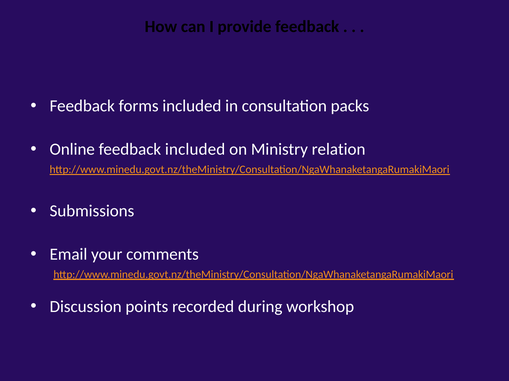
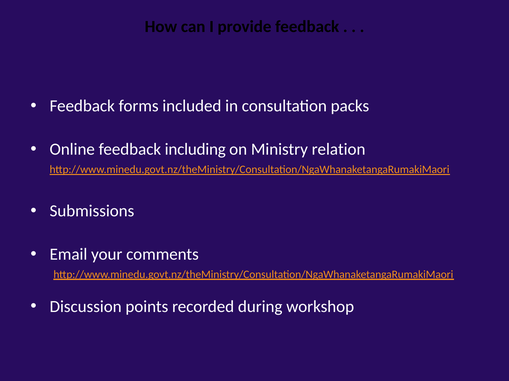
feedback included: included -> including (195, 150)
